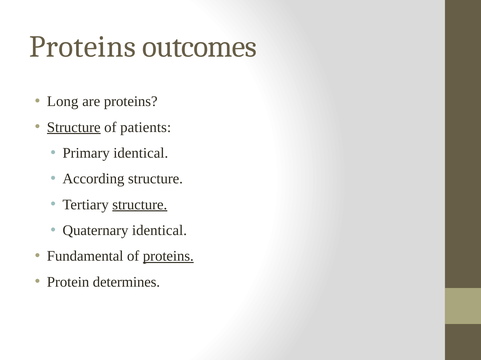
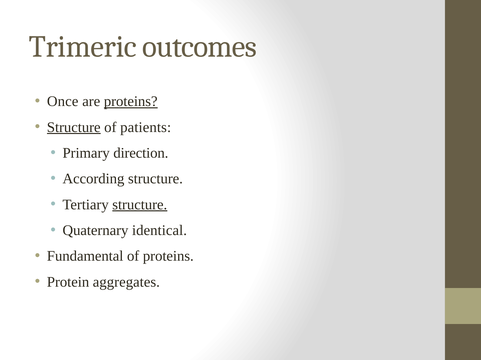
Proteins: Proteins -> Trimeric (83, 47)
Long: Long -> Once (63, 102)
proteins underline: none -> present (131, 102)
Primary identical: identical -> direction (141, 153)
proteins underline: present -> none (168, 257)
determines: determines -> aggregates (126, 283)
